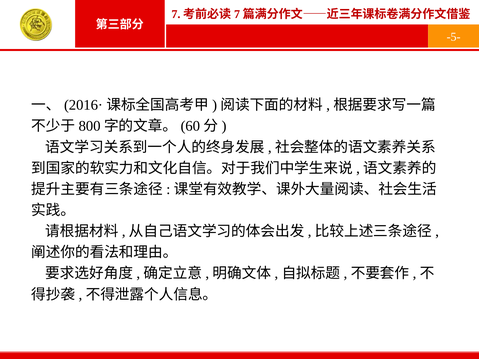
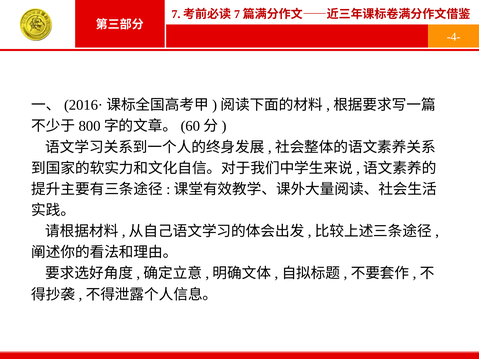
-5-: -5- -> -4- (454, 37)
